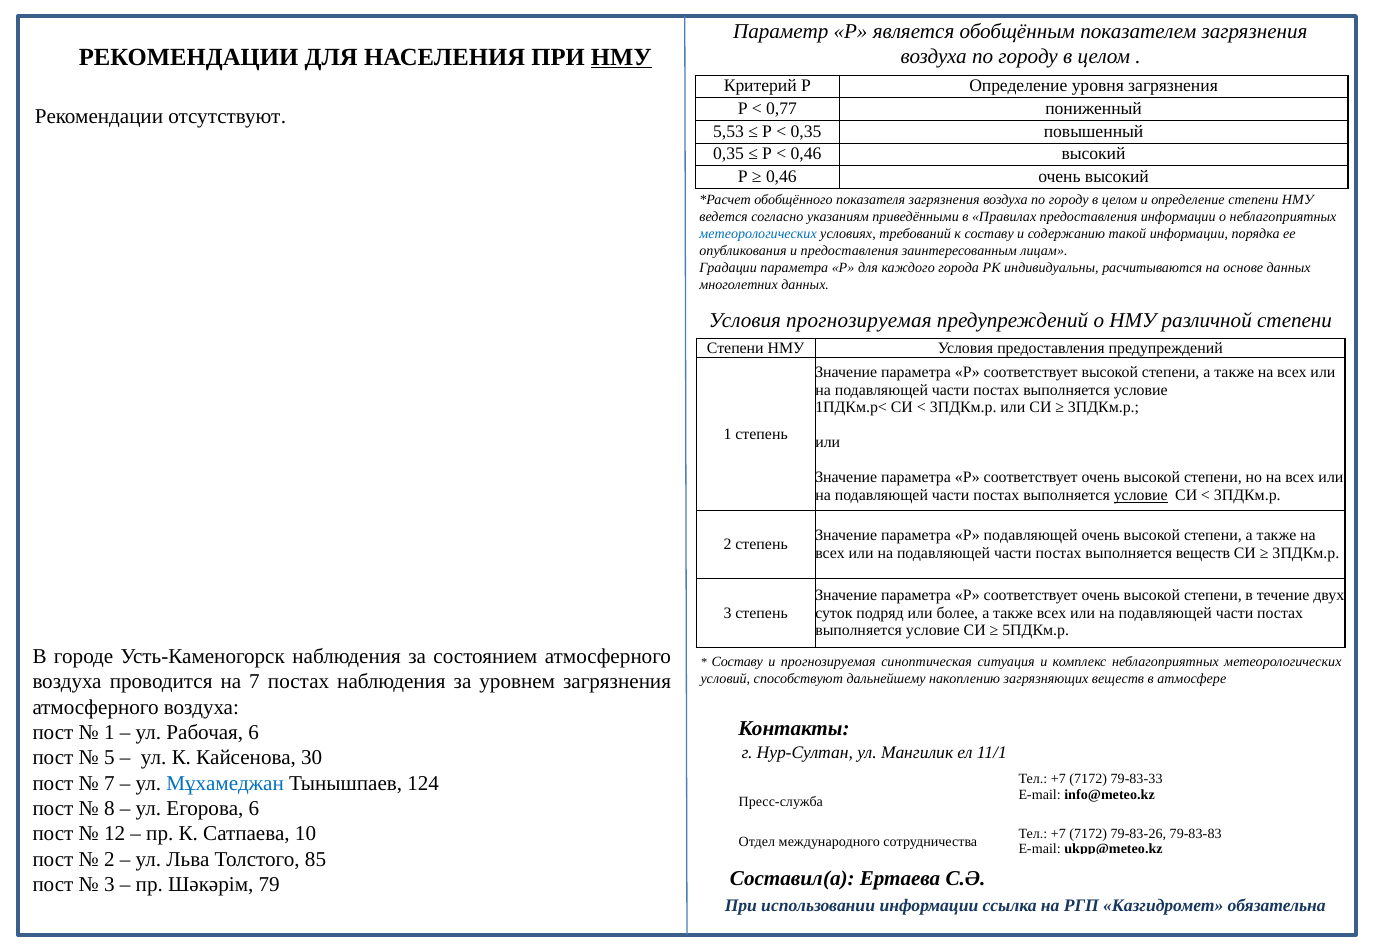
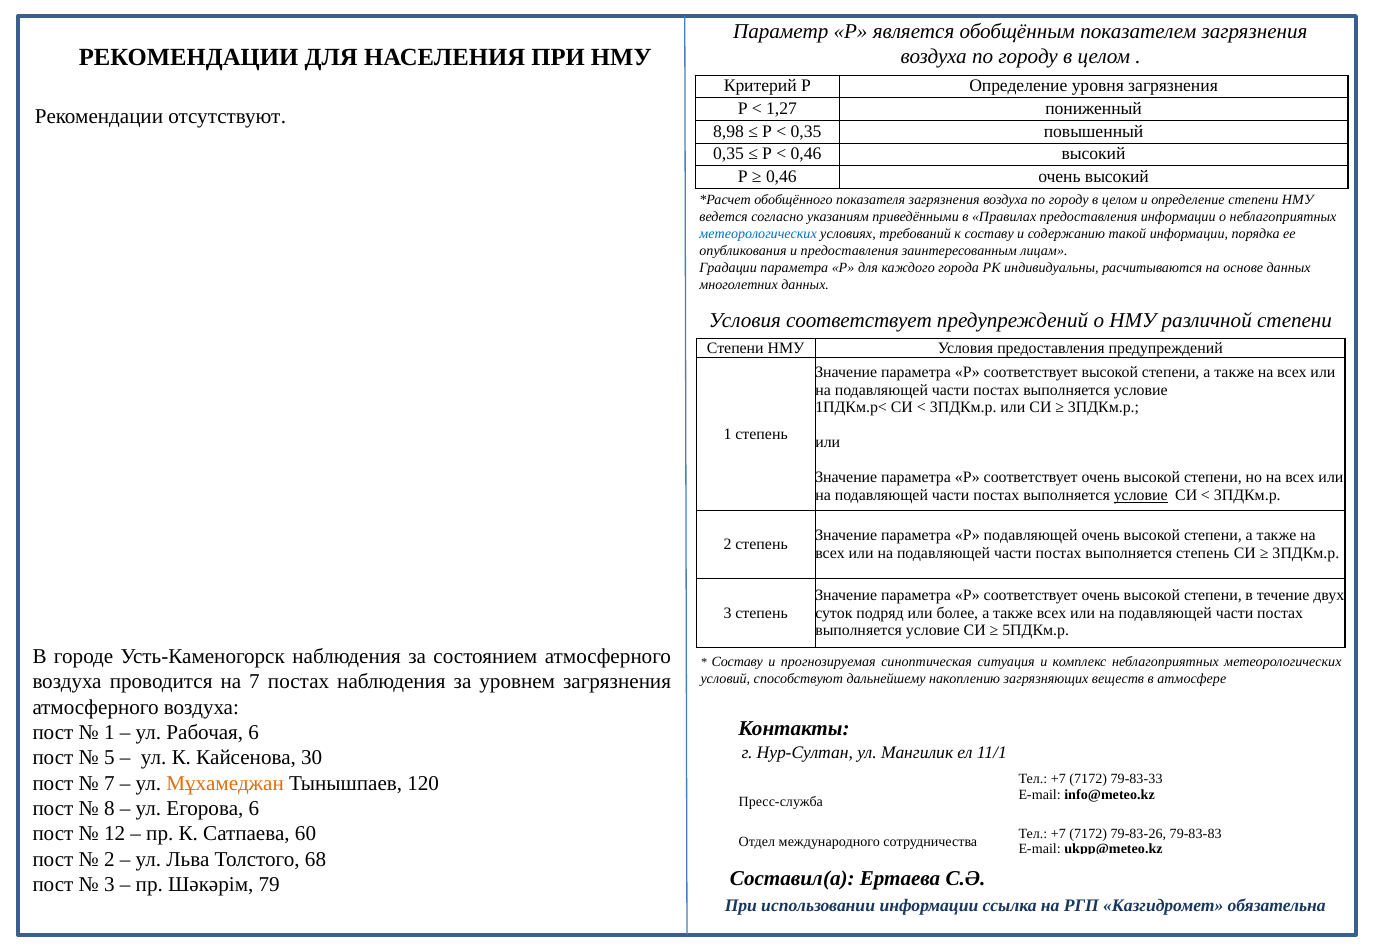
НМУ underline: present -> none (621, 57)
0,77: 0,77 -> 1,27 (782, 109)
5,53: 5,53 -> 8,98 (729, 131)
Условия прогнозируемая: прогнозируемая -> соответствует (859, 321)
выполняется веществ: веществ -> степень (1203, 553)
Мұхамеджан colour: blue -> orange (225, 783)
124: 124 -> 120 (423, 783)
10: 10 -> 60 (306, 834)
85: 85 -> 68 (316, 860)
